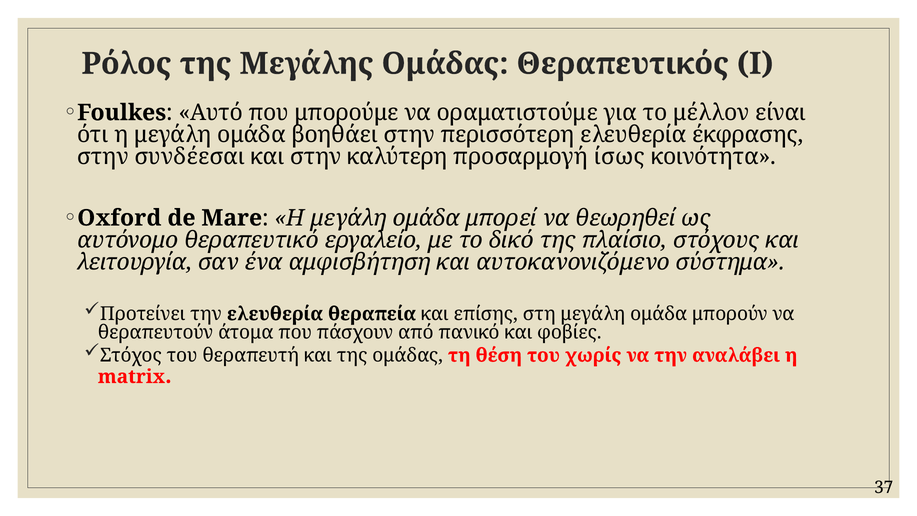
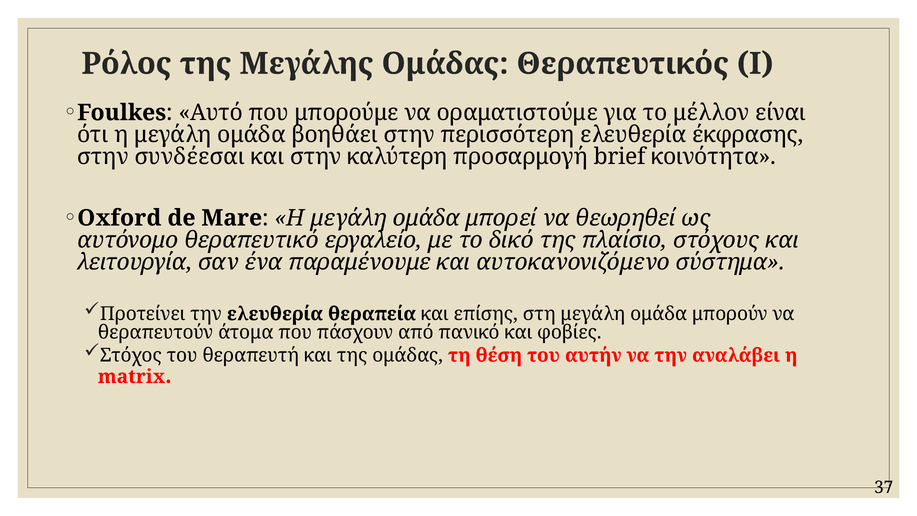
ίσως: ίσως -> brief (620, 157)
αμφισβήτηση: αμφισβήτηση -> παραμένουμε (360, 262)
χωρίς: χωρίς -> αυτήν (593, 355)
